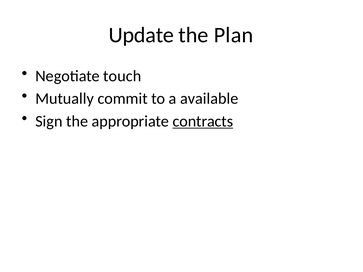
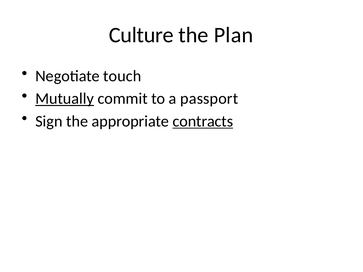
Update: Update -> Culture (141, 35)
Mutually underline: none -> present (65, 99)
available: available -> passport (209, 99)
